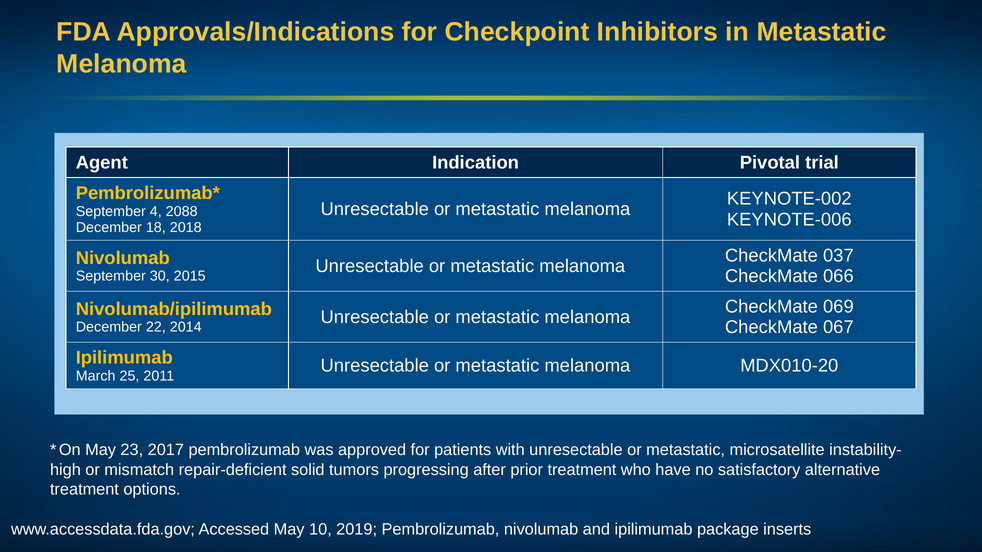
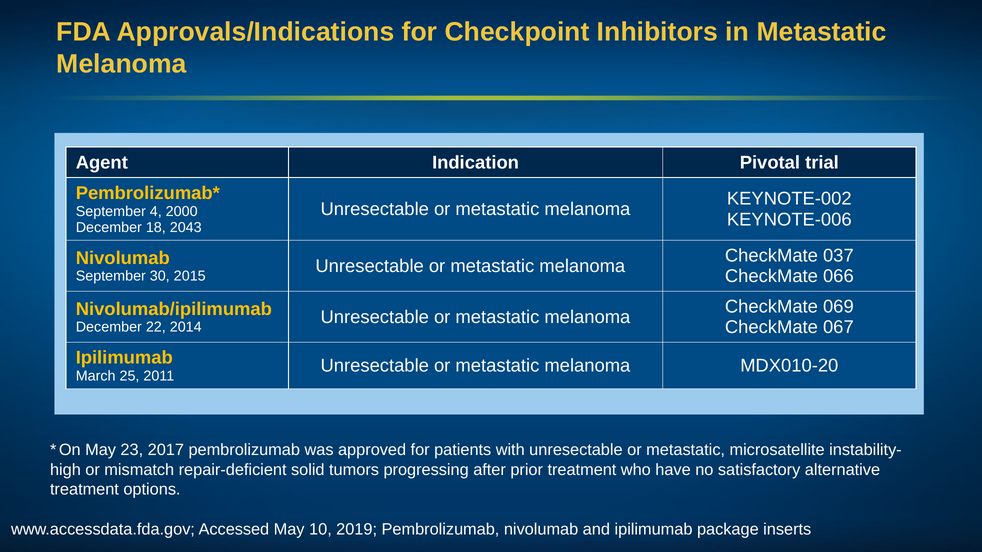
2088: 2088 -> 2000 (182, 212)
2018: 2018 -> 2043 (186, 228)
